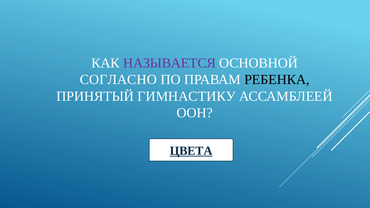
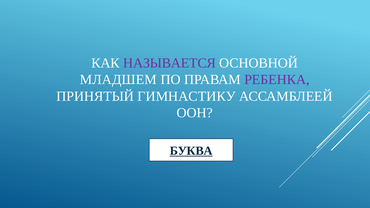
СОГЛАСНО: СОГЛАСНО -> МЛАДШЕМ (118, 80)
РЕБЕНКА colour: black -> purple (277, 80)
ЦВЕТА: ЦВЕТА -> БУКВА (191, 151)
